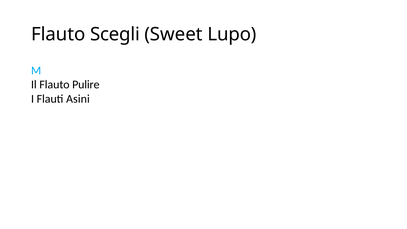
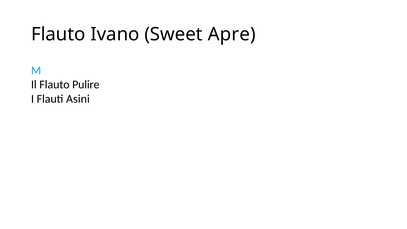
Scegli: Scegli -> Ivano (115, 34)
Lupo: Lupo -> Apre (232, 34)
